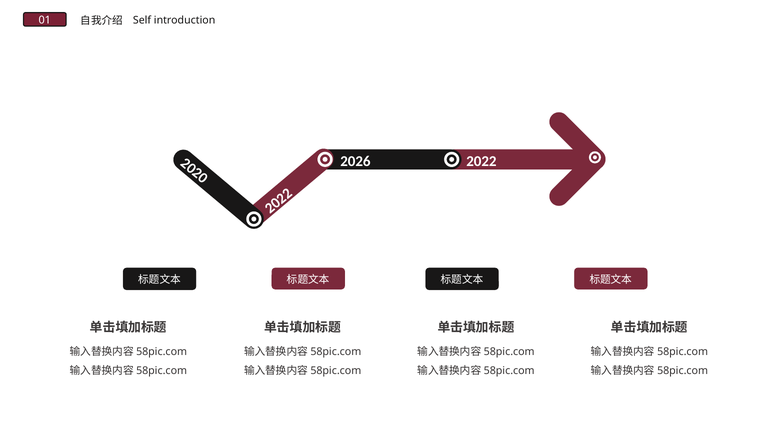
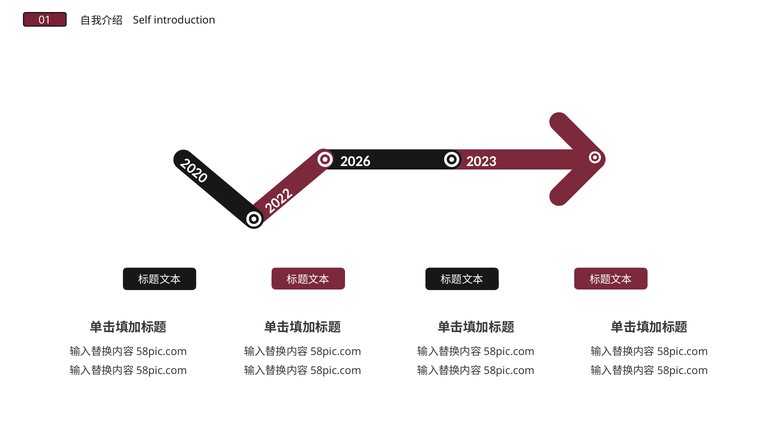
2022: 2022 -> 2023 (481, 161)
